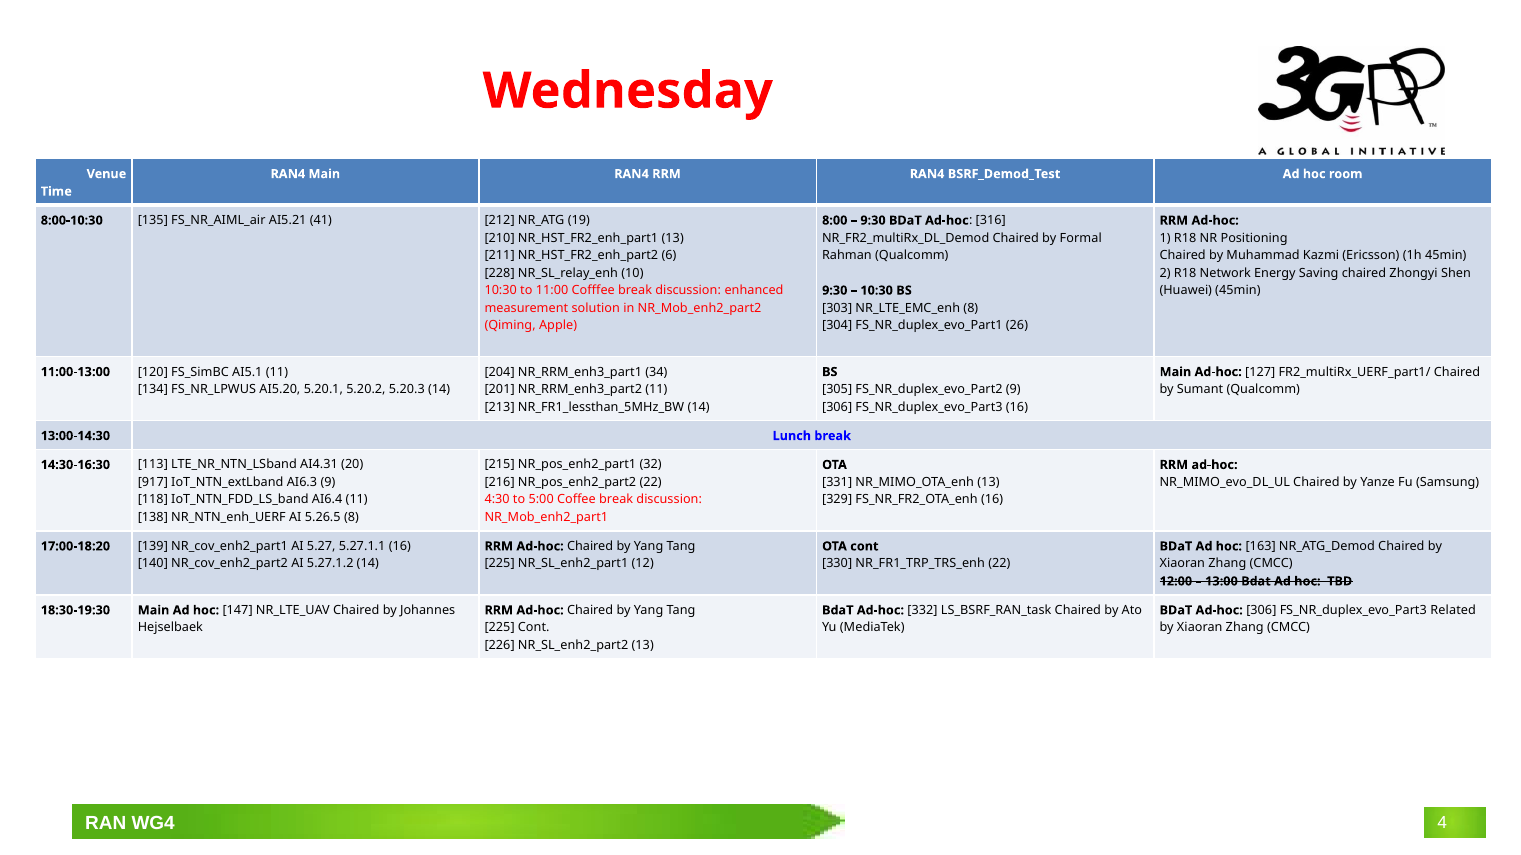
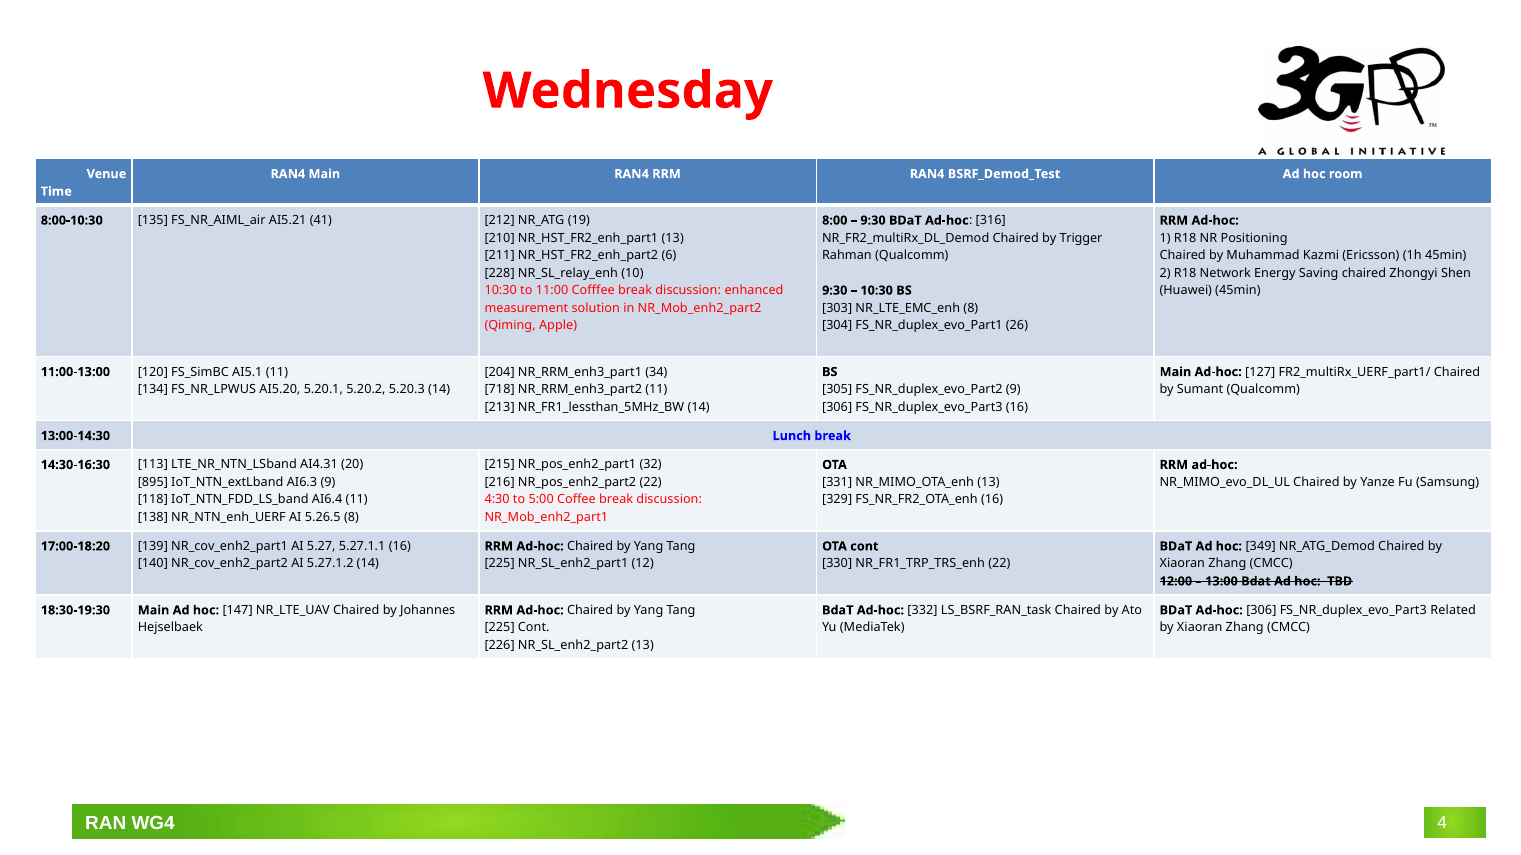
Formal: Formal -> Trigger (1081, 238)
201: 201 -> 718 (500, 390)
917: 917 -> 895 (153, 483)
163: 163 -> 349 (1261, 547)
